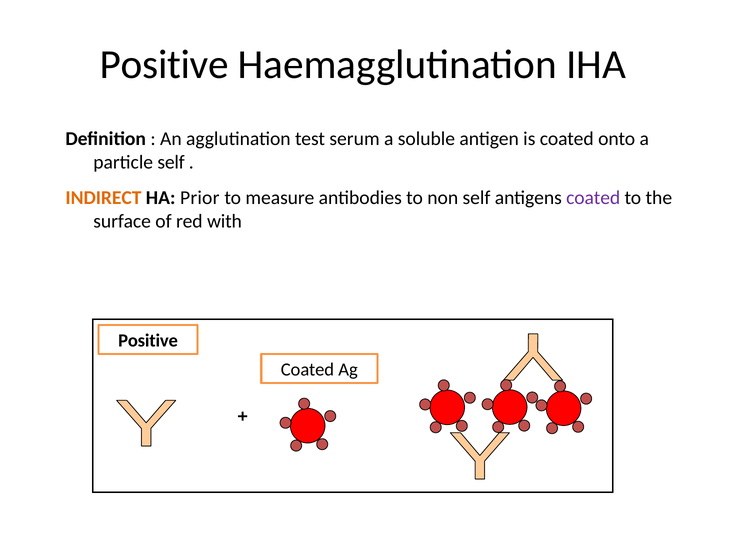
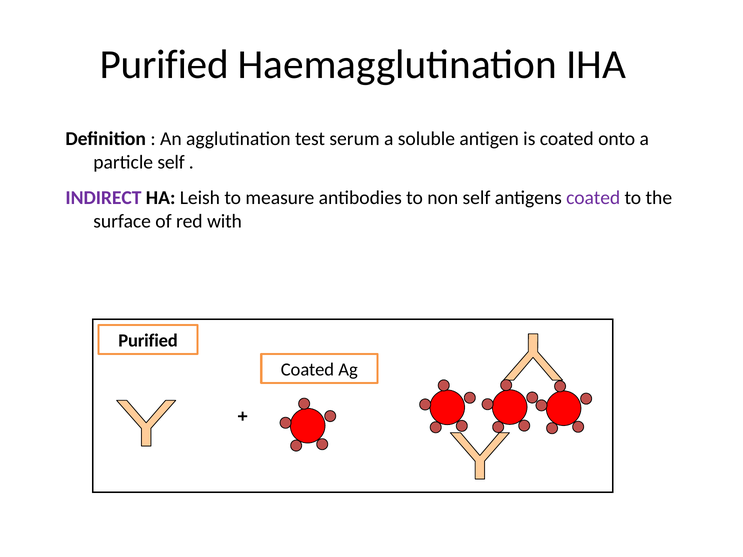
Positive: Positive -> Purified (164, 65)
INDIRECT colour: orange -> purple (103, 198)
Prior: Prior -> Leish (200, 198)
Positive: Positive -> Purified (148, 341)
